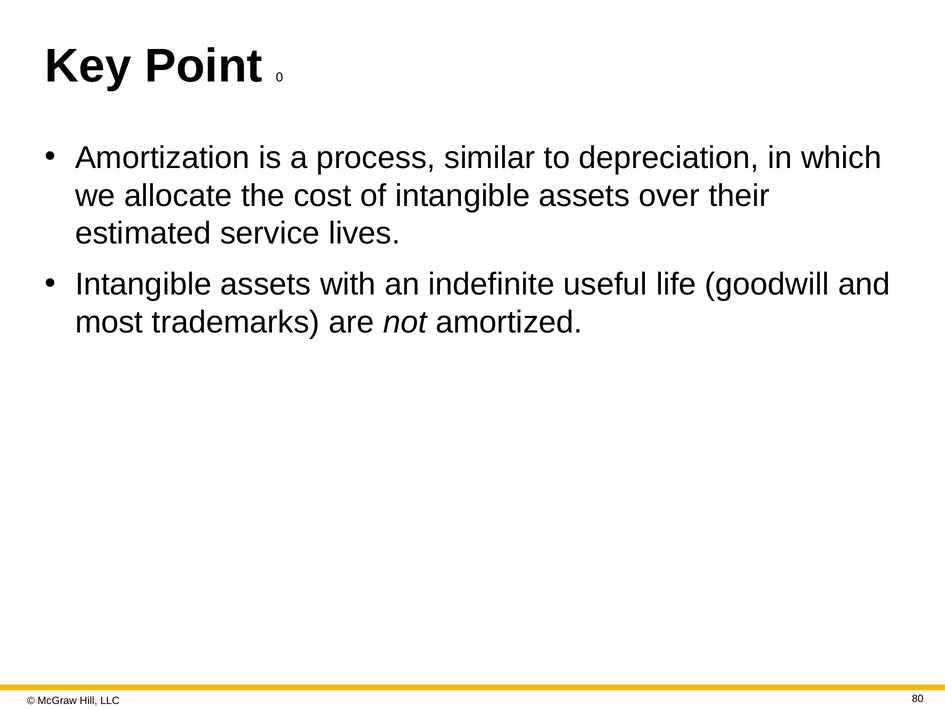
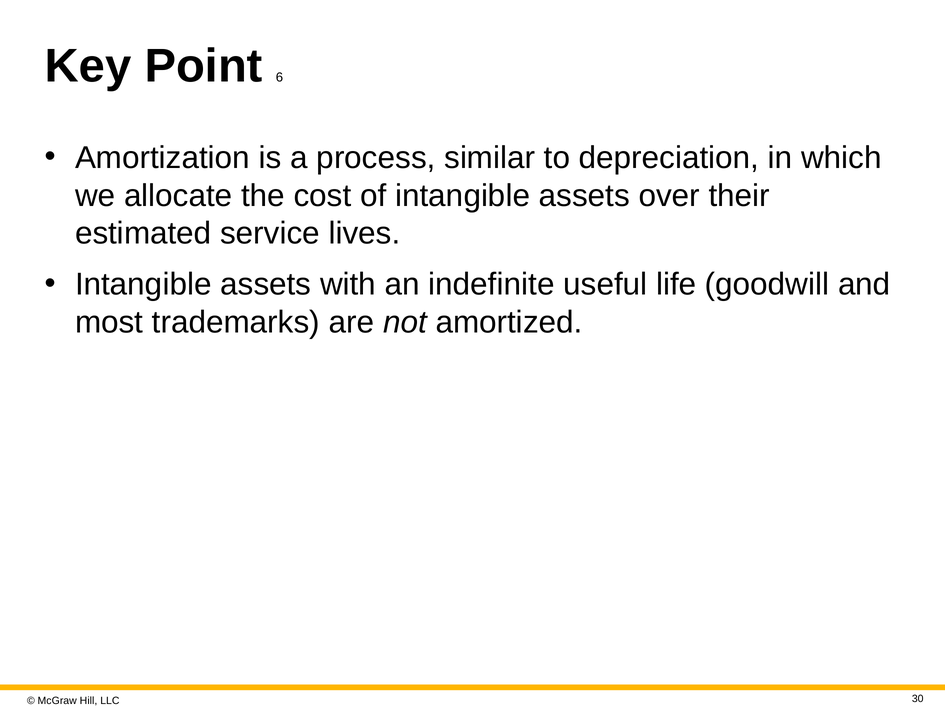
0: 0 -> 6 (279, 78)
80: 80 -> 30 (918, 699)
